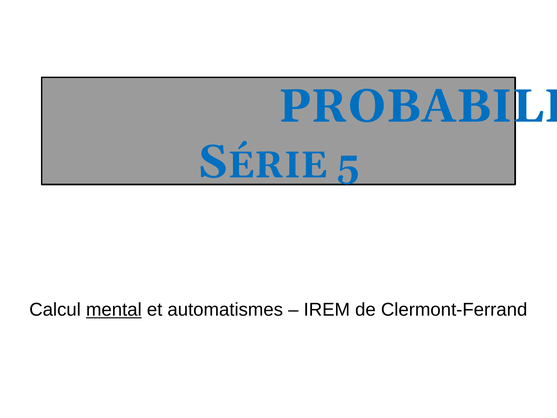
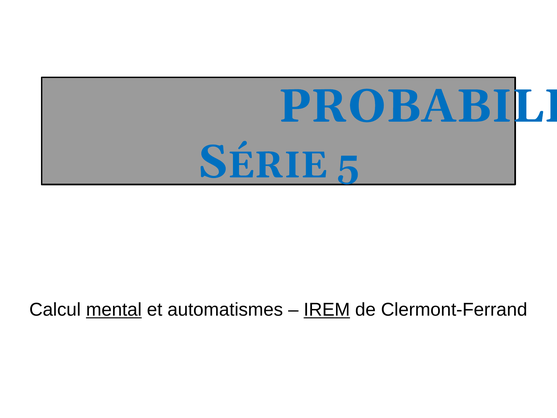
IREM underline: none -> present (327, 310)
